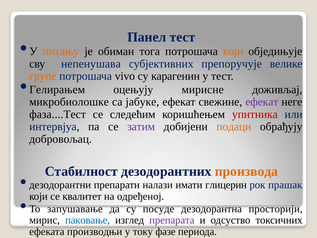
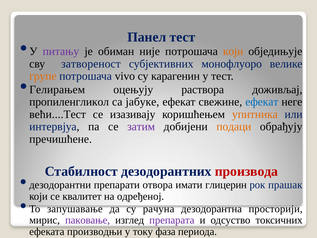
питању colour: orange -> purple (61, 51)
тога: тога -> није (150, 51)
непенушава: непенушава -> затвореност (91, 64)
препоручује: препоручује -> монофлуоро (232, 64)
мирисне: мирисне -> раствора (203, 89)
микробиолошке: микробиолошке -> пропиленгликол (69, 102)
ефекат colour: purple -> blue (262, 102)
фаза....Тест: фаза....Тест -> већи....Тест (58, 114)
следећим: следећим -> изазивају (133, 114)
упитника colour: red -> orange (255, 114)
добровољац: добровољац -> пречишћене (61, 139)
производа colour: orange -> red (246, 171)
налази: налази -> отвора (158, 185)
посуде: посуде -> рачуна (159, 209)
паковање colour: blue -> purple (88, 220)
фазе: фазе -> фаза (166, 231)
